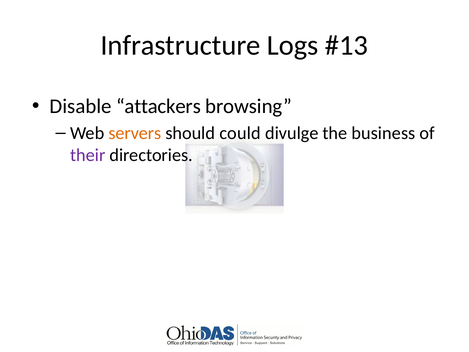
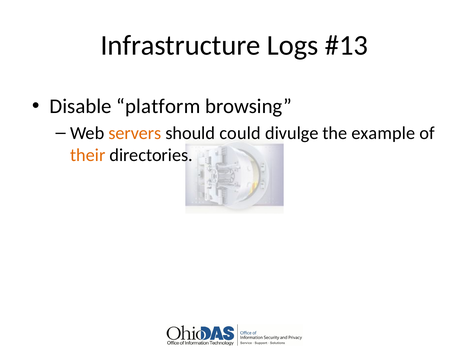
attackers: attackers -> platform (158, 106)
business: business -> example (383, 133)
their colour: purple -> orange (88, 155)
